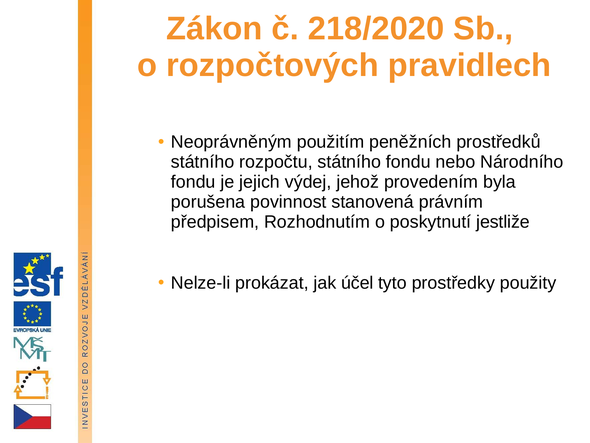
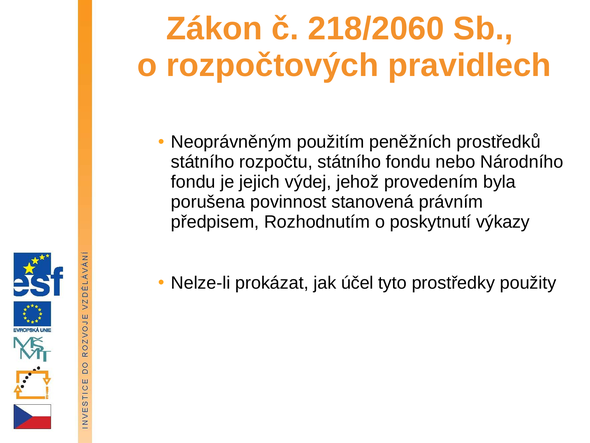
218/2020: 218/2020 -> 218/2060 (376, 29)
jestliže: jestliže -> výkazy (503, 222)
